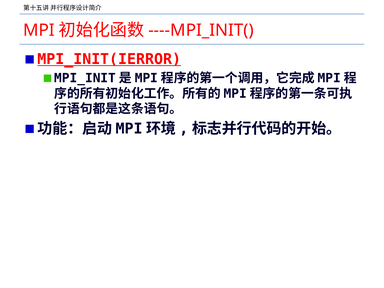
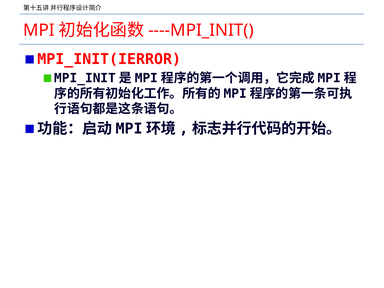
MPI_INIT(IERROR underline: present -> none (109, 59)
